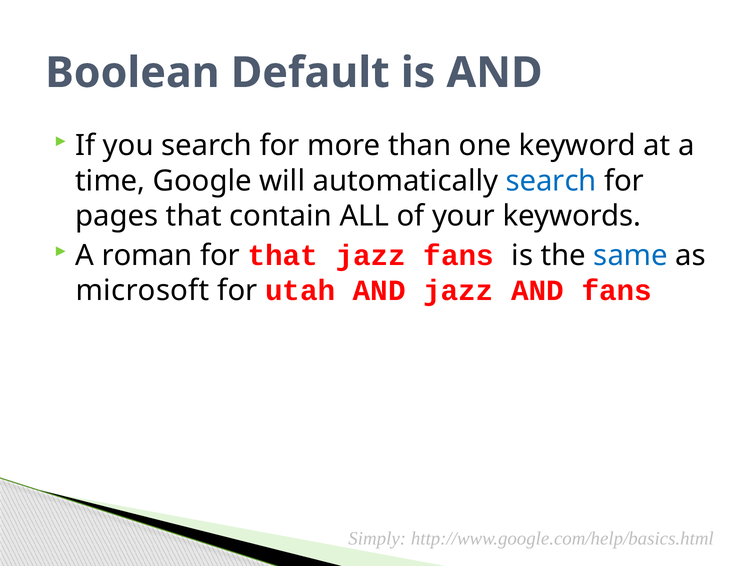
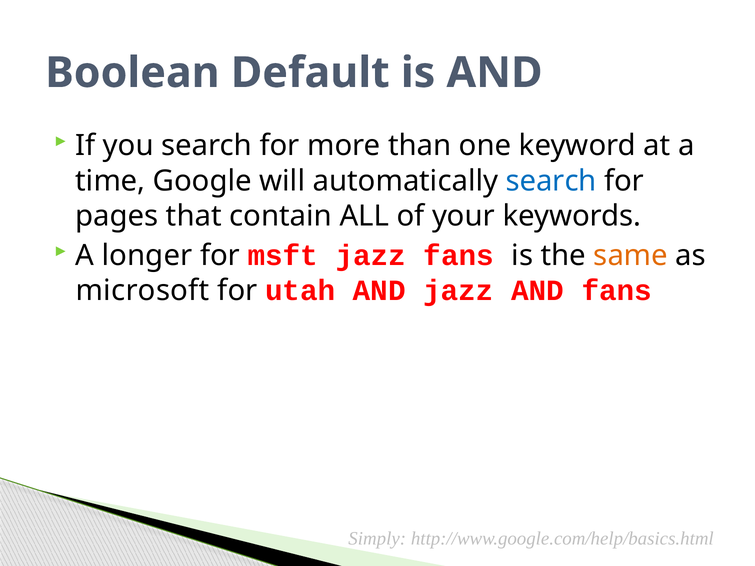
roman: roman -> longer (147, 256)
for that: that -> msft (283, 256)
same colour: blue -> orange (631, 256)
